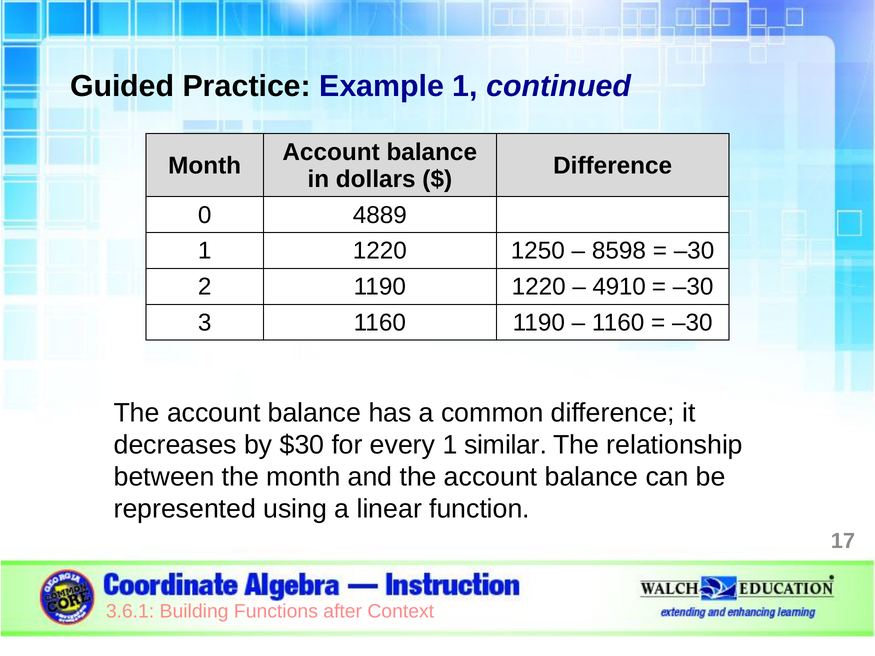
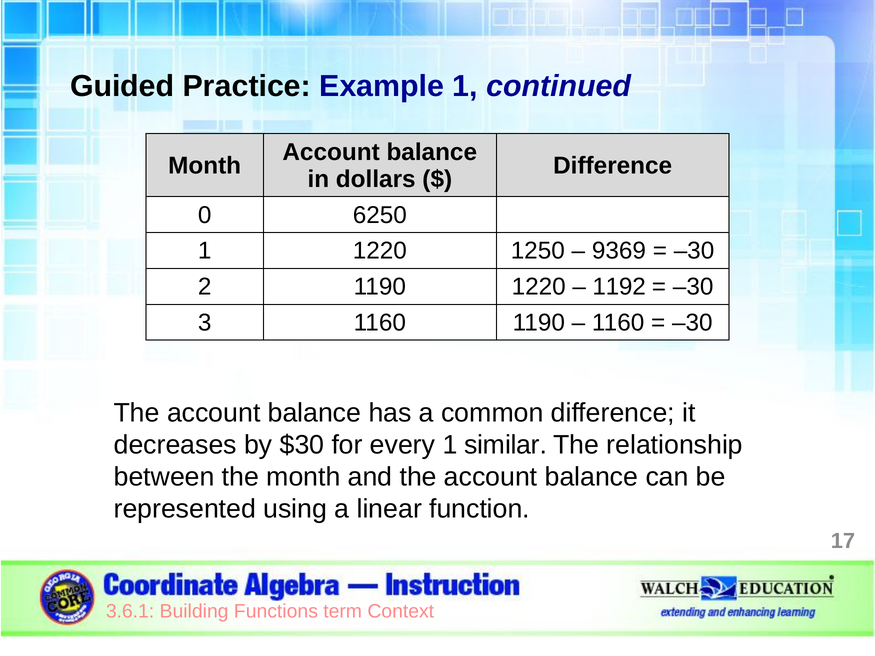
4889: 4889 -> 6250 (380, 215)
8598: 8598 -> 9369 (619, 251)
4910: 4910 -> 1192 (619, 287)
after: after -> term (343, 612)
